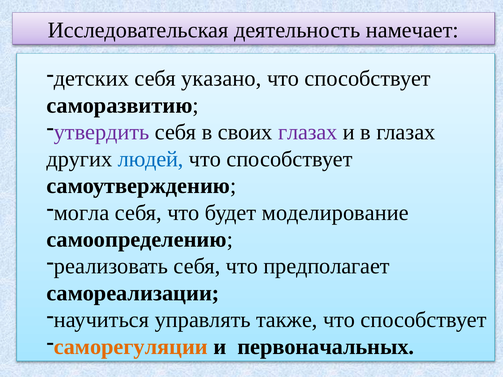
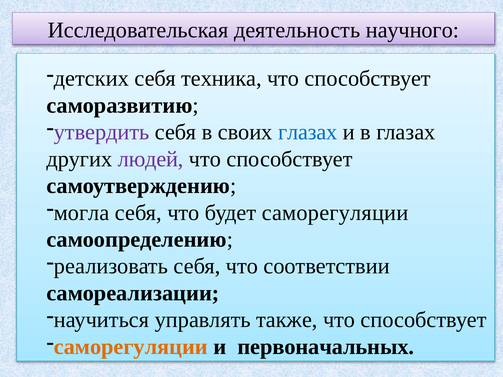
намечает: намечает -> научного (412, 30)
указано: указано -> техника (221, 79)
глазах colour: purple -> blue (308, 132)
людей colour: blue -> purple (151, 159)
будет моделирование: моделирование -> саморегуляции (335, 213)
предполагает: предполагает -> соответствии (327, 266)
